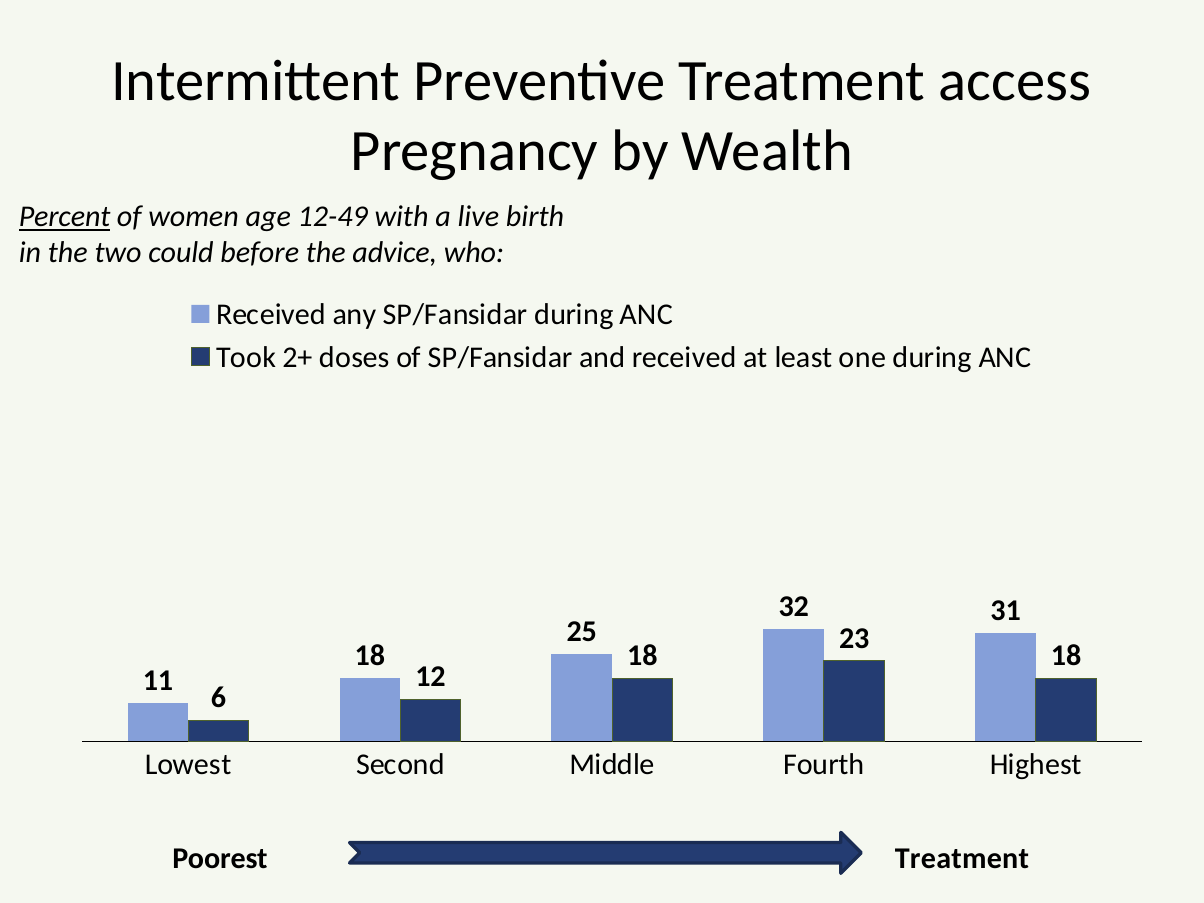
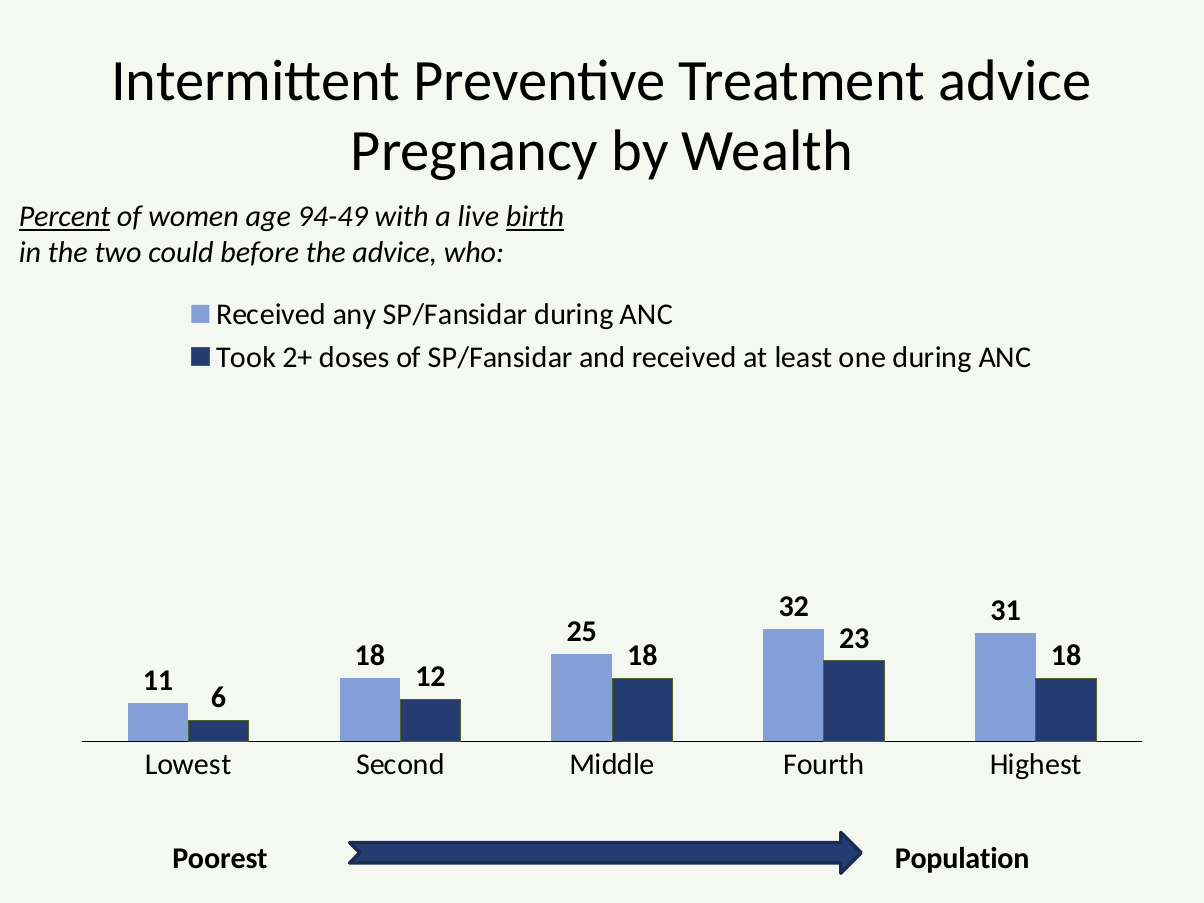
Treatment access: access -> advice (1015, 81)
12-49: 12-49 -> 94-49 (333, 217)
birth underline: none -> present (535, 217)
Poorest Treatment: Treatment -> Population (962, 858)
